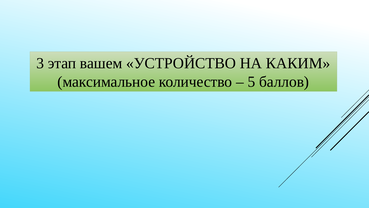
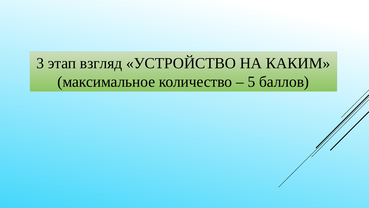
вашем: вашем -> взгляд (101, 63)
